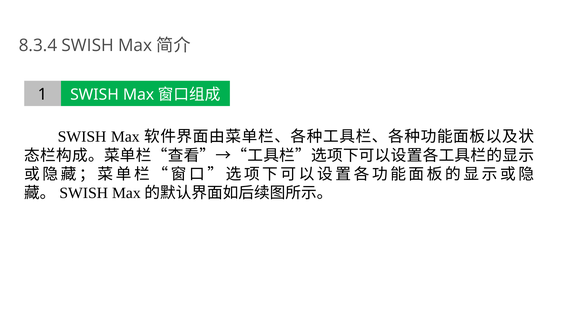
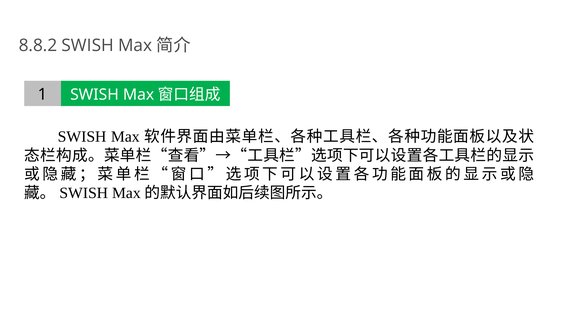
8.3.4: 8.3.4 -> 8.8.2 (38, 45)
